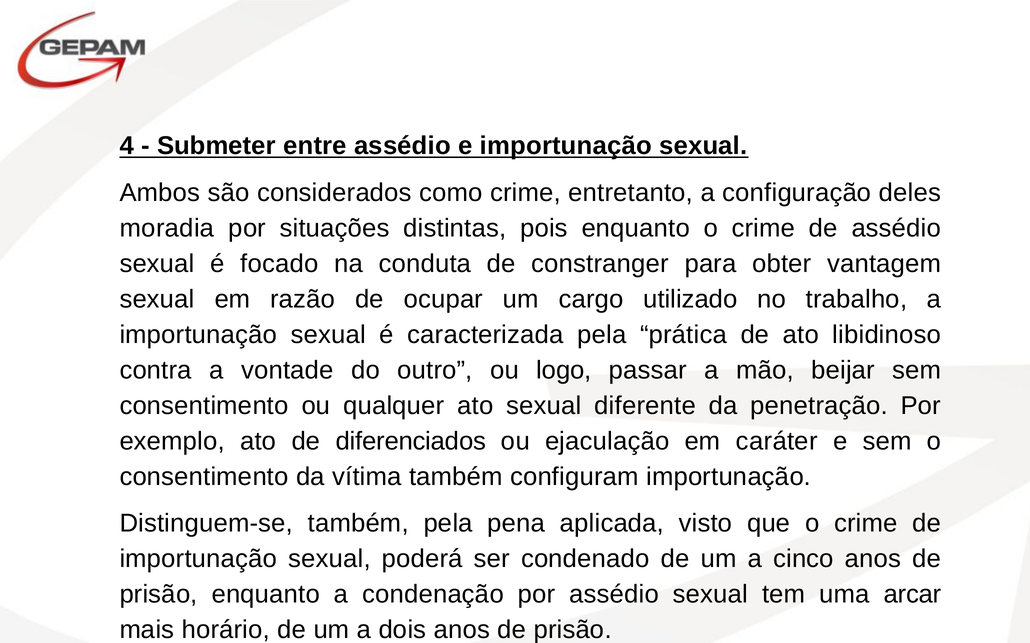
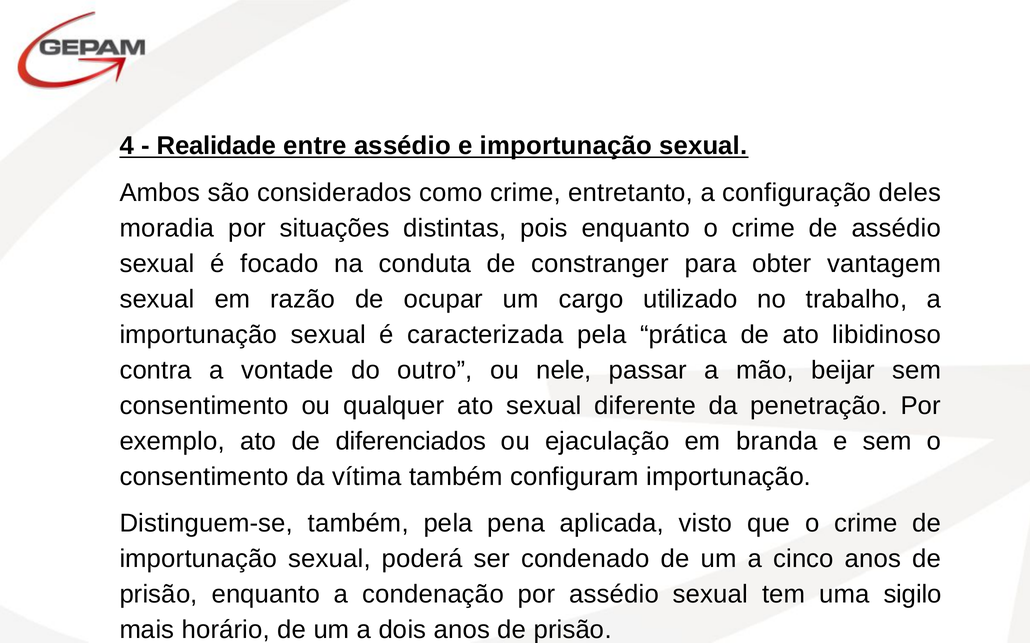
Submeter: Submeter -> Realidade (217, 146)
logo: logo -> nele (564, 371)
caráter: caráter -> branda (777, 442)
arcar: arcar -> sigilo (913, 595)
